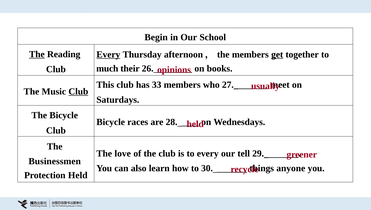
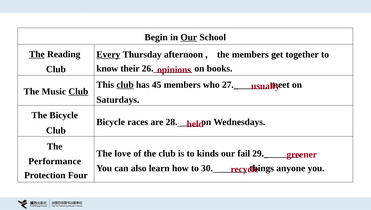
Our underline: none -> present (189, 37)
get underline: present -> none (277, 54)
much: much -> know (107, 68)
club underline: none -> present (125, 85)
33: 33 -> 45 (157, 85)
to every: every -> kinds (208, 153)
tell: tell -> fail (244, 153)
Businessmen: Businessmen -> Performance (55, 161)
Protection Held: Held -> Four (78, 175)
